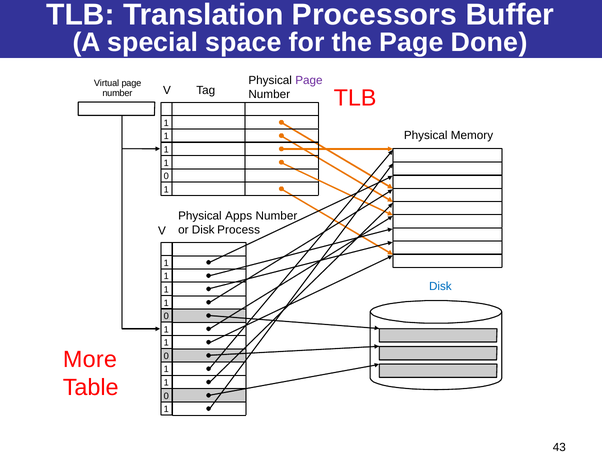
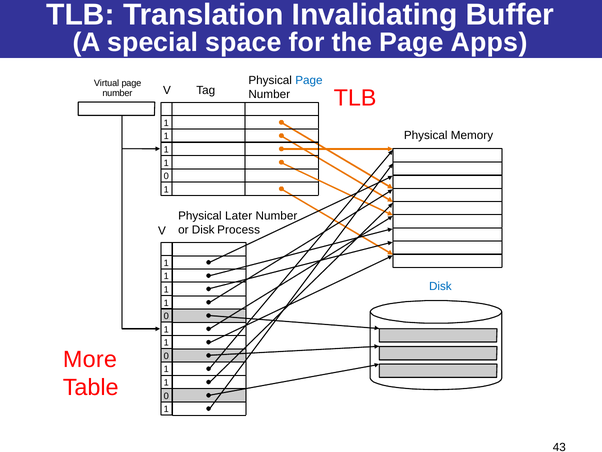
Processors: Processors -> Invalidating (375, 15)
Done: Done -> Apps (489, 42)
Page colour: purple -> blue (309, 80)
Apps: Apps -> Later (239, 216)
